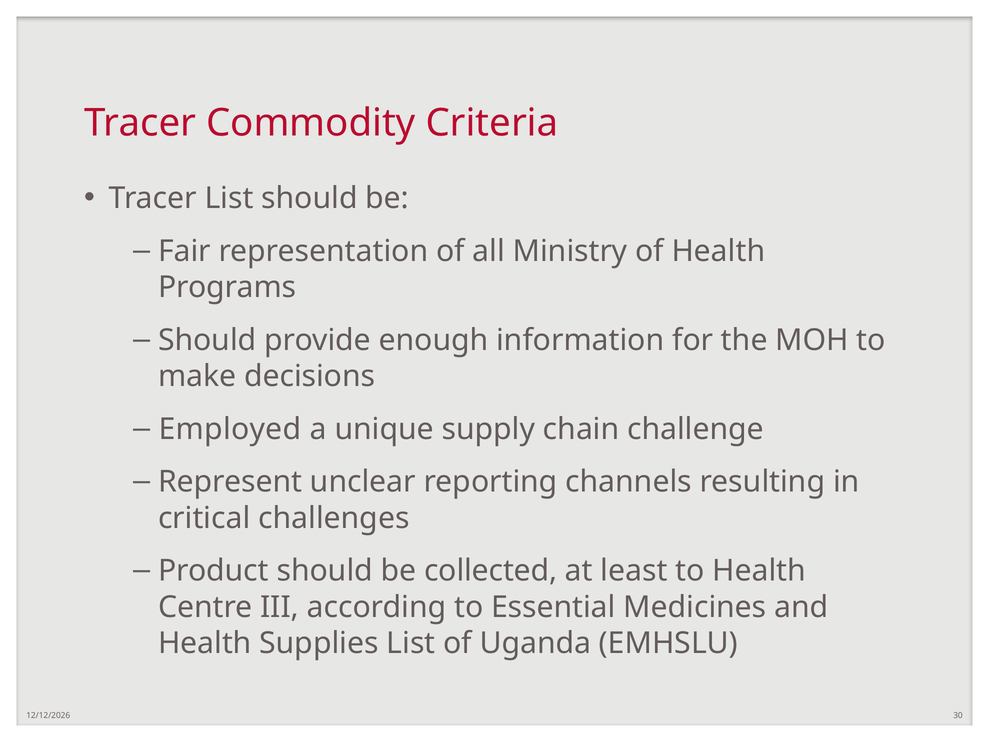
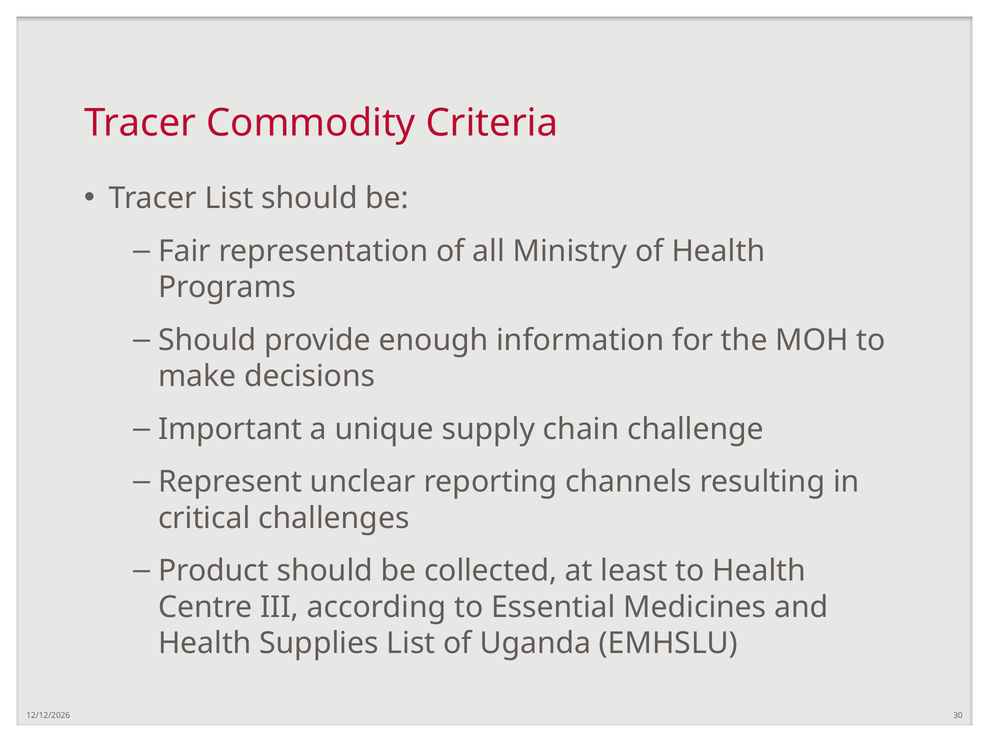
Employed: Employed -> Important (230, 429)
